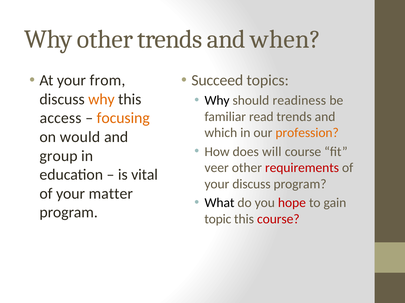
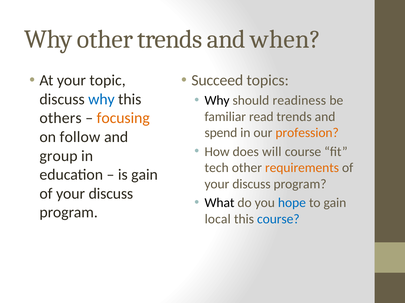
from: from -> topic (108, 81)
why colour: orange -> blue (101, 100)
access: access -> others (61, 118)
which: which -> spend (221, 133)
would: would -> follow (80, 137)
veer: veer -> tech (217, 168)
requirements colour: red -> orange (302, 168)
is vital: vital -> gain (145, 175)
matter: matter -> discuss (111, 194)
hope colour: red -> blue (292, 203)
topic: topic -> local (218, 220)
course colour: red -> blue (278, 220)
